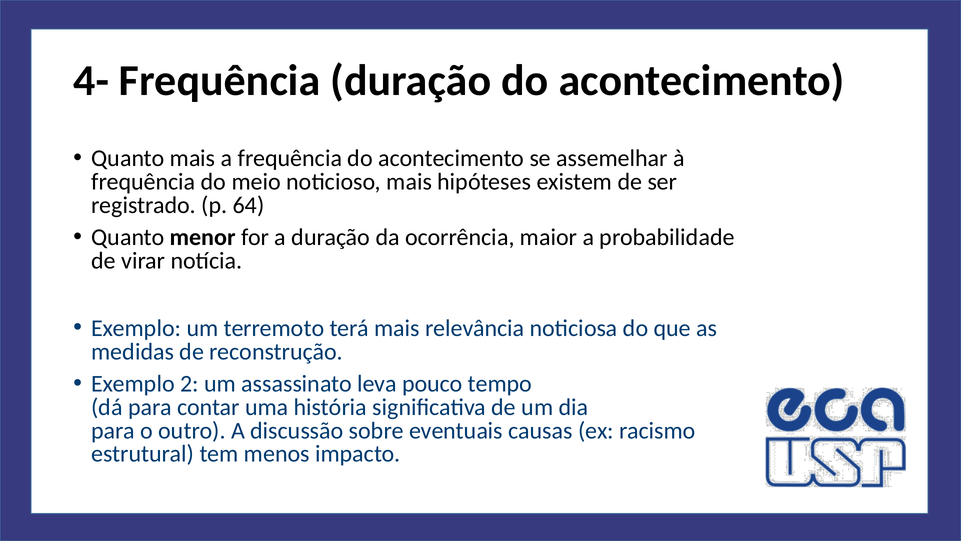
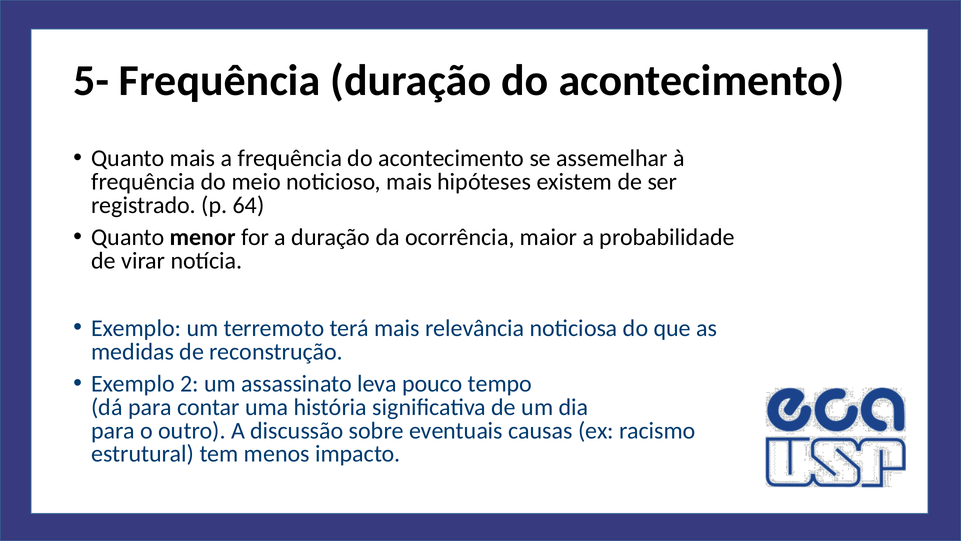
4-: 4- -> 5- (91, 81)
